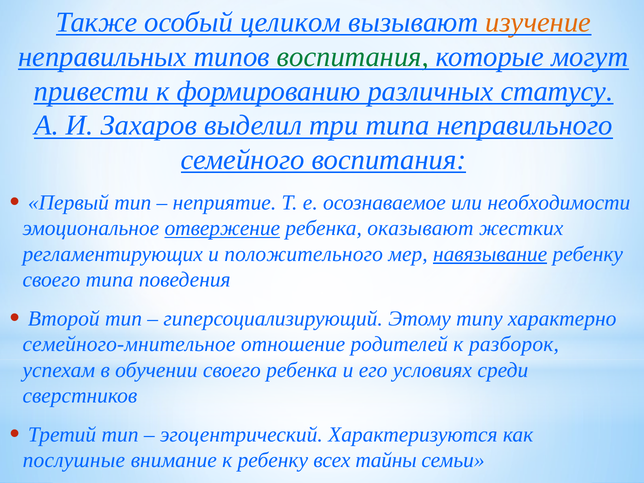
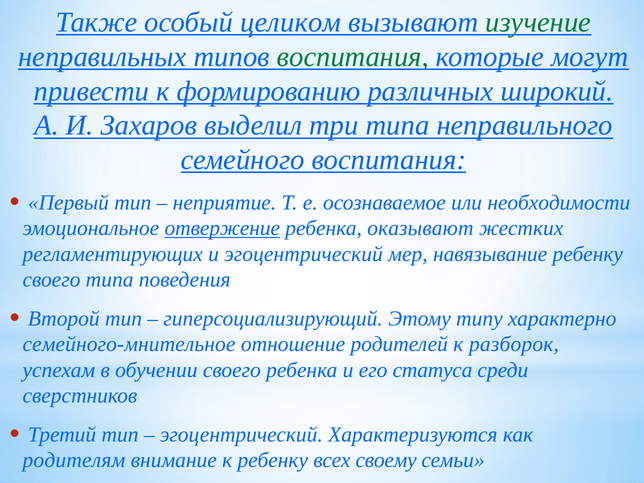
изучение colour: orange -> green (538, 22)
статусу: статусу -> широкий (557, 91)
и положительного: положительного -> эгоцентрический (304, 254)
навязывание underline: present -> none (490, 254)
условиях: условиях -> статуса (433, 370)
послушные: послушные -> родителям (74, 460)
тайны: тайны -> своему (386, 460)
